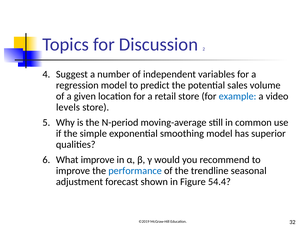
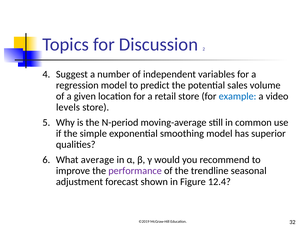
What improve: improve -> average (98, 160)
performance colour: blue -> purple (135, 171)
54.4: 54.4 -> 12.4 (219, 182)
